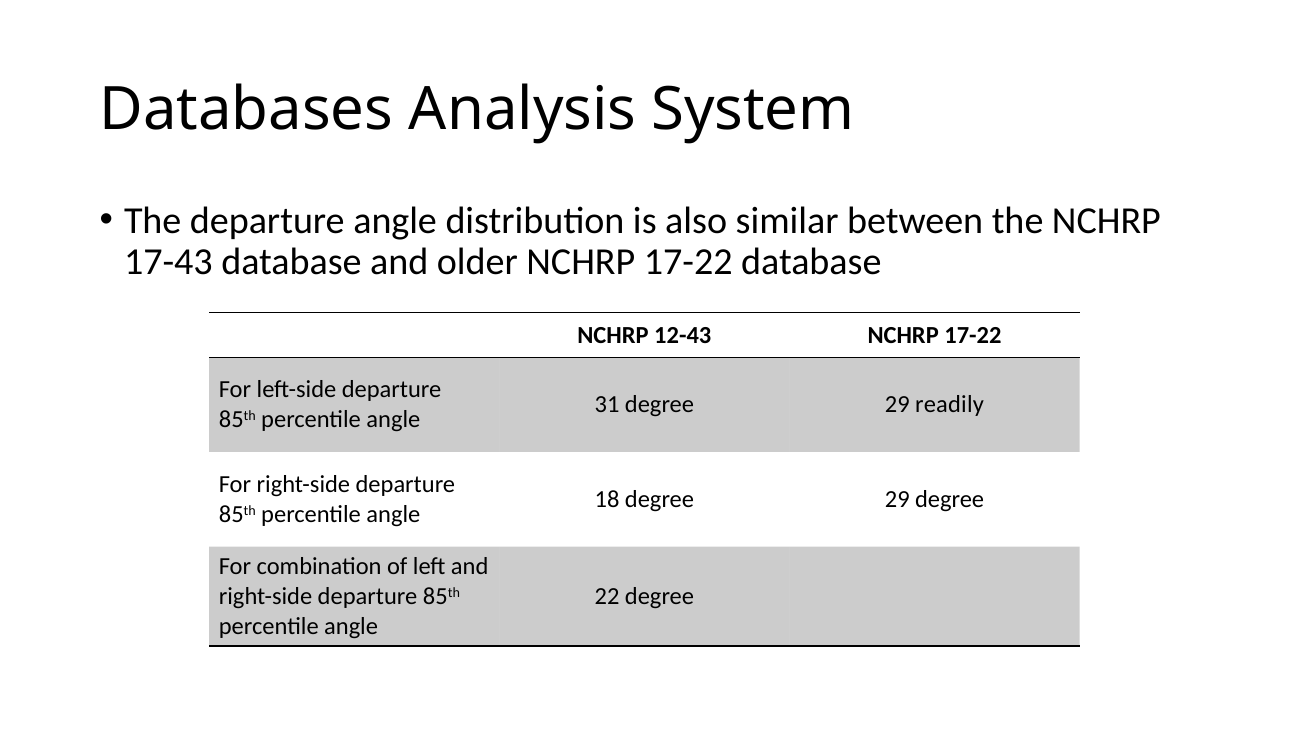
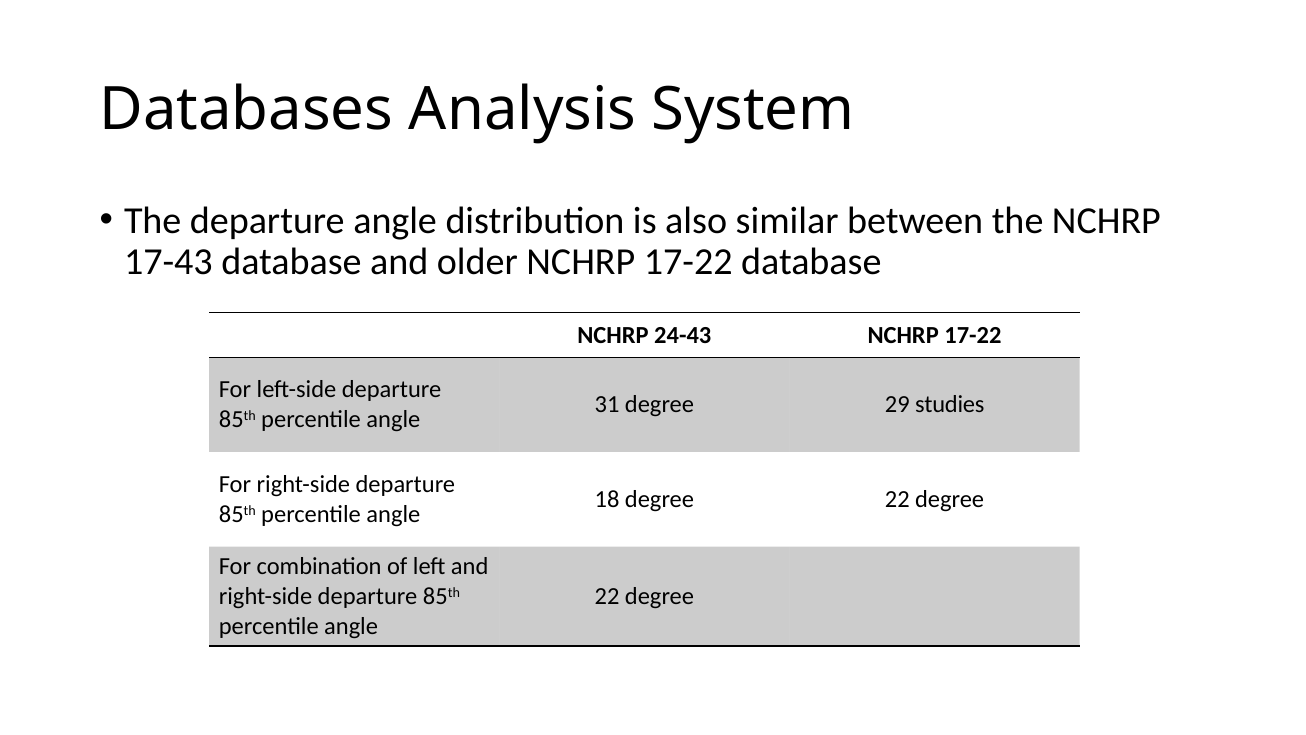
12-43: 12-43 -> 24-43 (683, 335)
readily: readily -> studies (950, 405)
18 degree 29: 29 -> 22 (897, 499)
